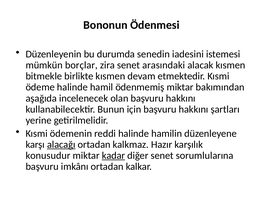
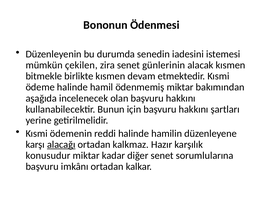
borçlar: borçlar -> çekilen (81, 65)
arasındaki: arasındaki -> günlerinin (164, 65)
kadar underline: present -> none (113, 156)
